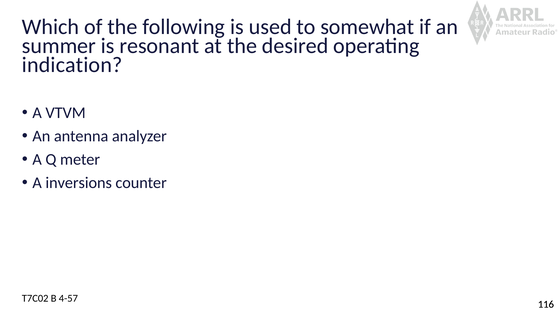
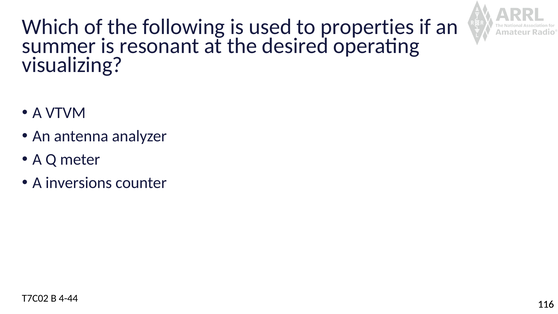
somewhat: somewhat -> properties (367, 27)
indication: indication -> visualizing (72, 65)
4-57: 4-57 -> 4-44 (68, 298)
